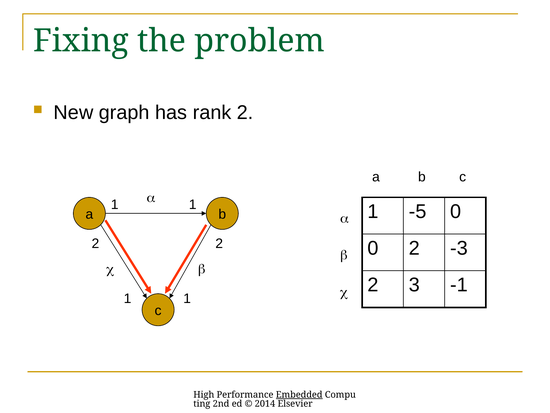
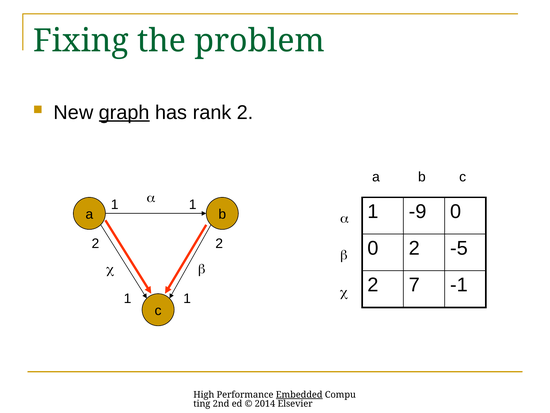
graph underline: none -> present (124, 112)
-5: -5 -> -9 (418, 211)
-3: -3 -> -5 (459, 248)
3: 3 -> 7 (414, 285)
